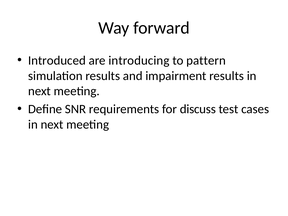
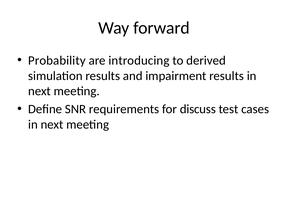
Introduced: Introduced -> Probability (57, 60)
pattern: pattern -> derived (206, 60)
